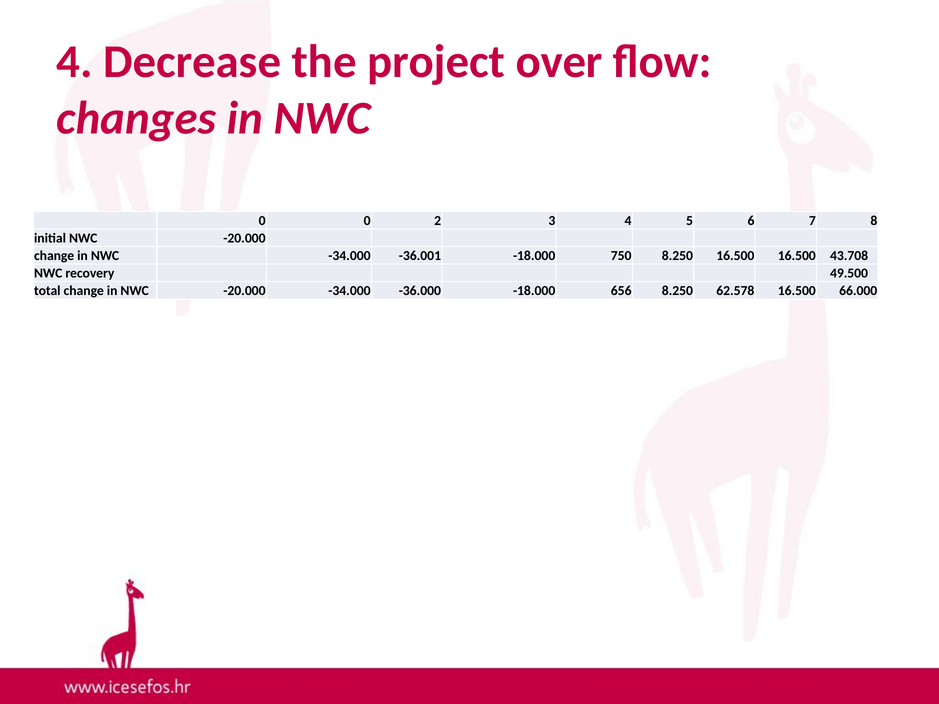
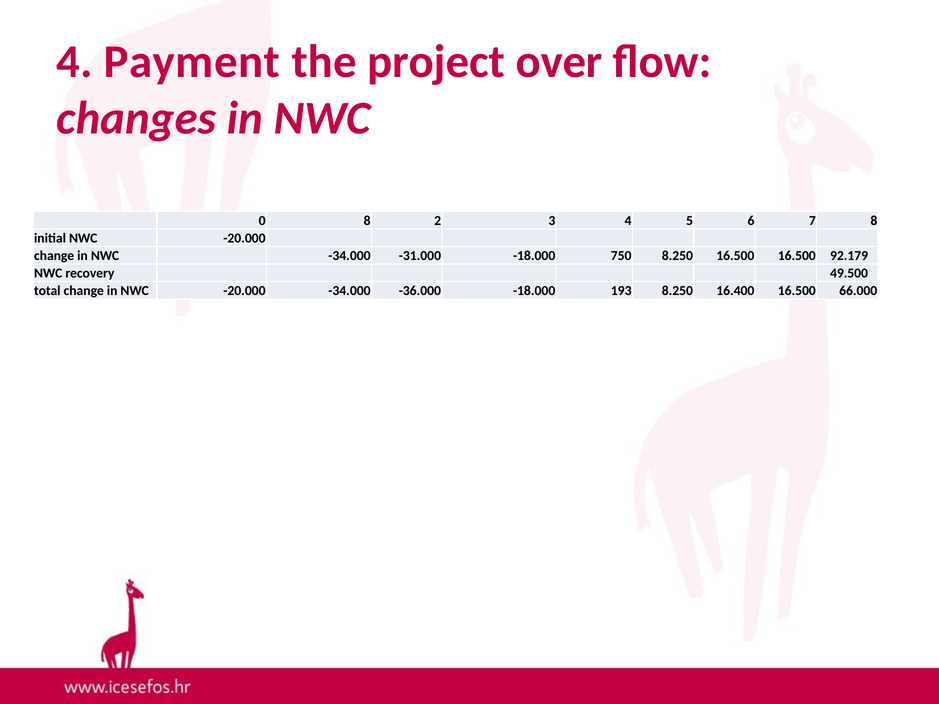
Decrease: Decrease -> Payment (192, 62)
0 0: 0 -> 8 (367, 221)
-36.001: -36.001 -> -31.000 (420, 256)
43.708: 43.708 -> 92.179 (849, 256)
656: 656 -> 193 (621, 291)
62.578: 62.578 -> 16.400 (735, 291)
